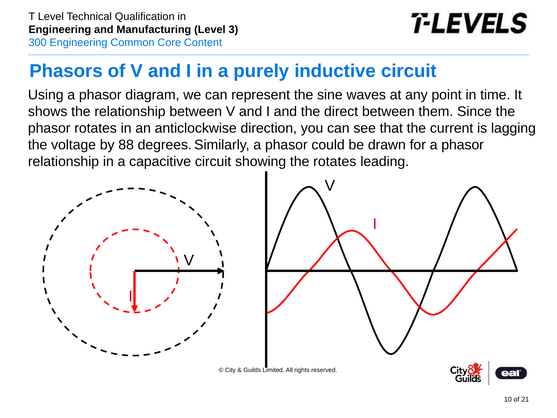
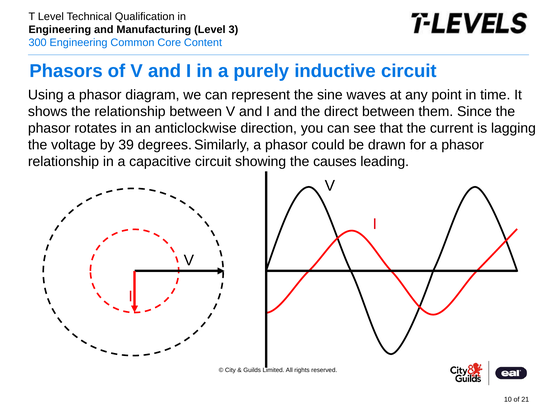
88: 88 -> 39 (126, 145)
the rotates: rotates -> causes (335, 162)
